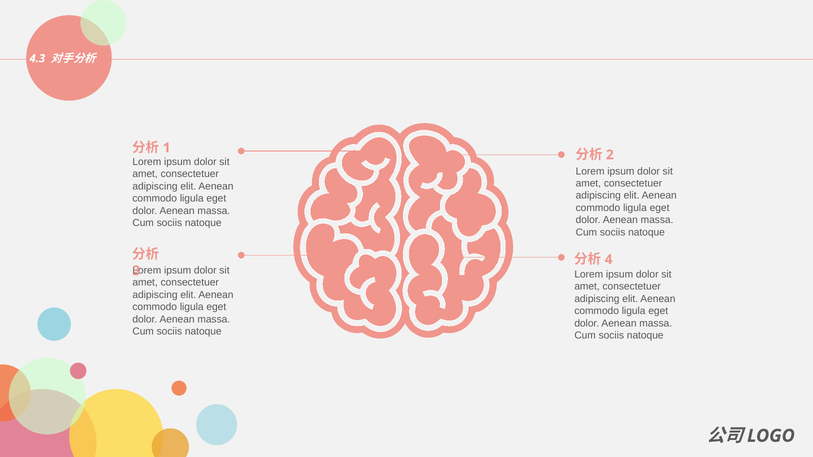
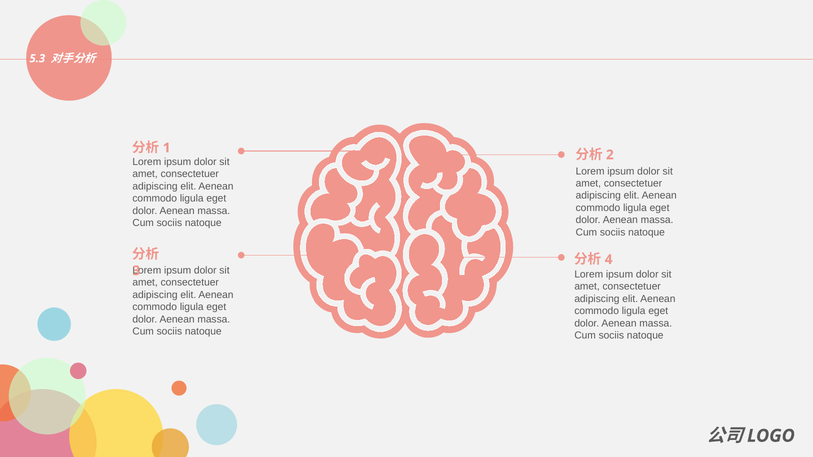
4.3: 4.3 -> 5.3 (37, 59)
